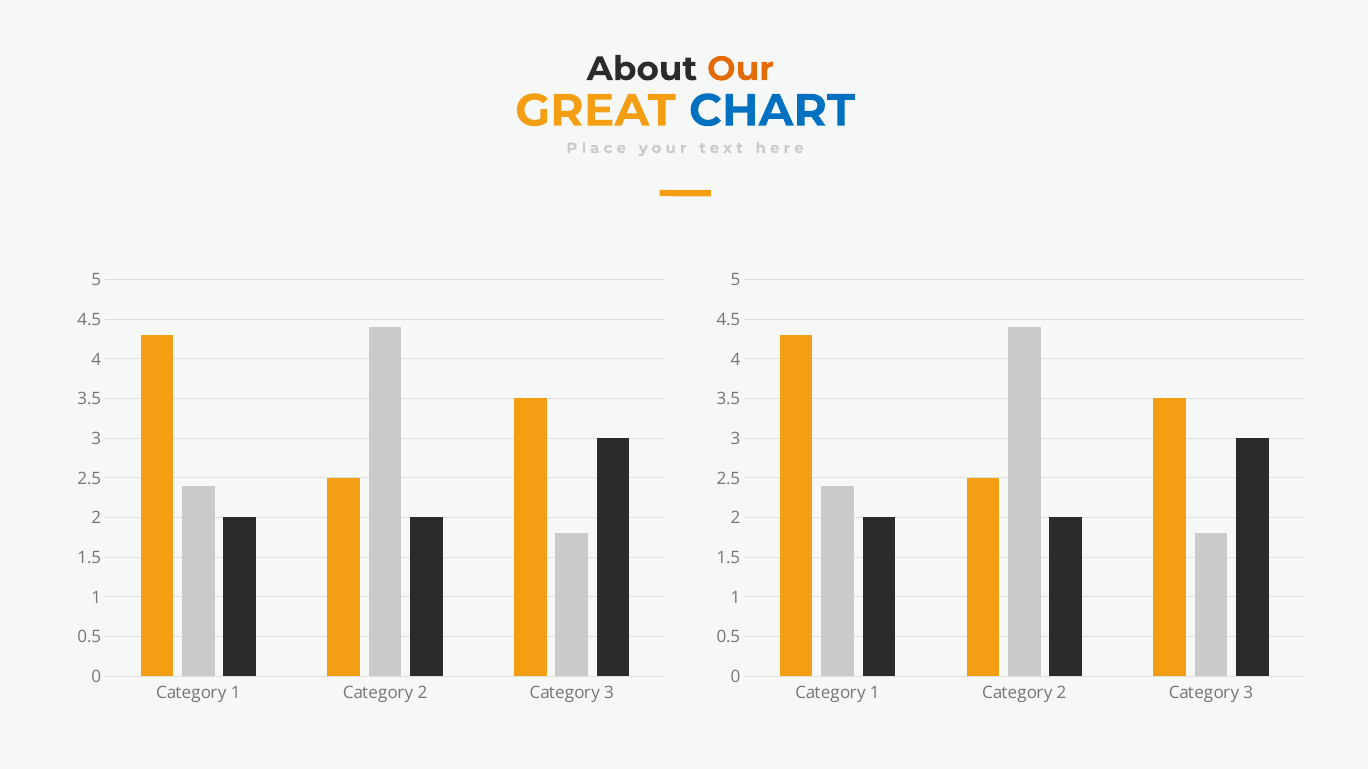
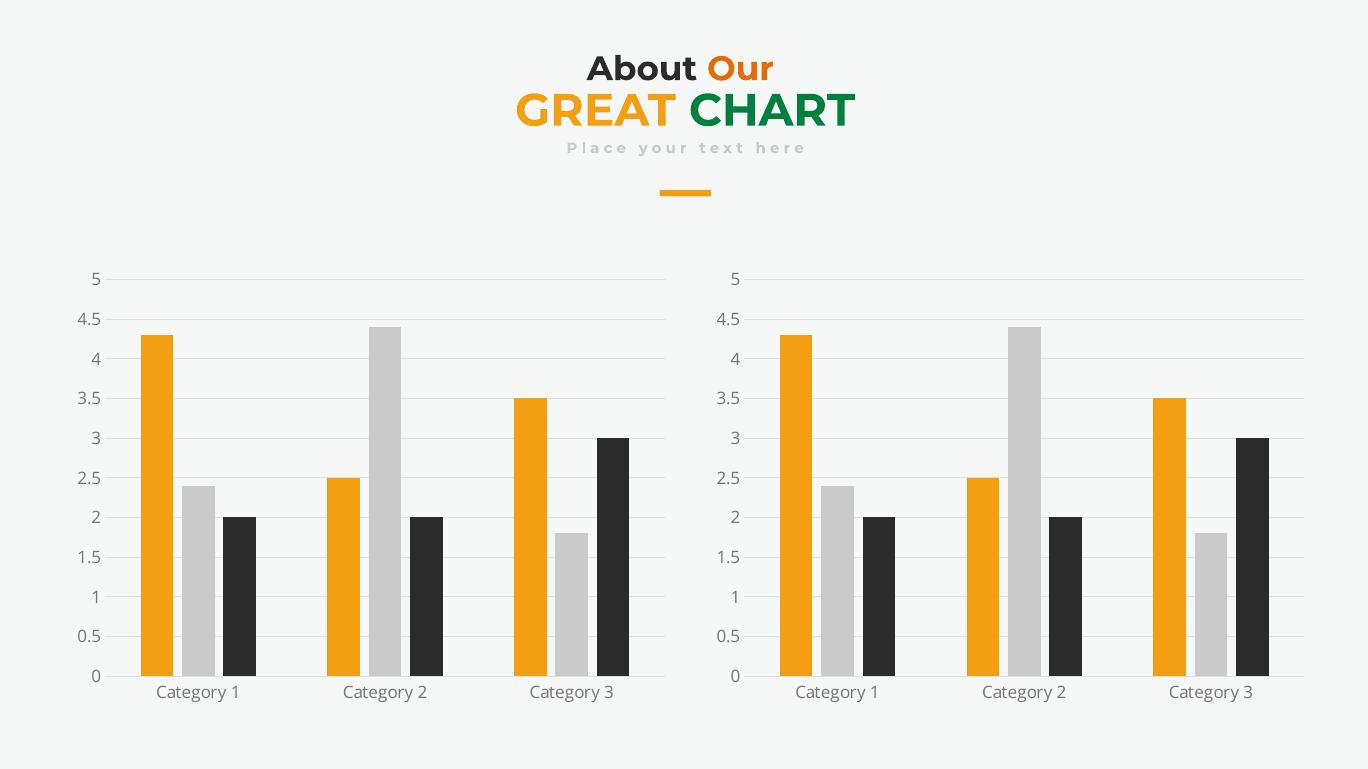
CHART colour: blue -> green (772, 111)
